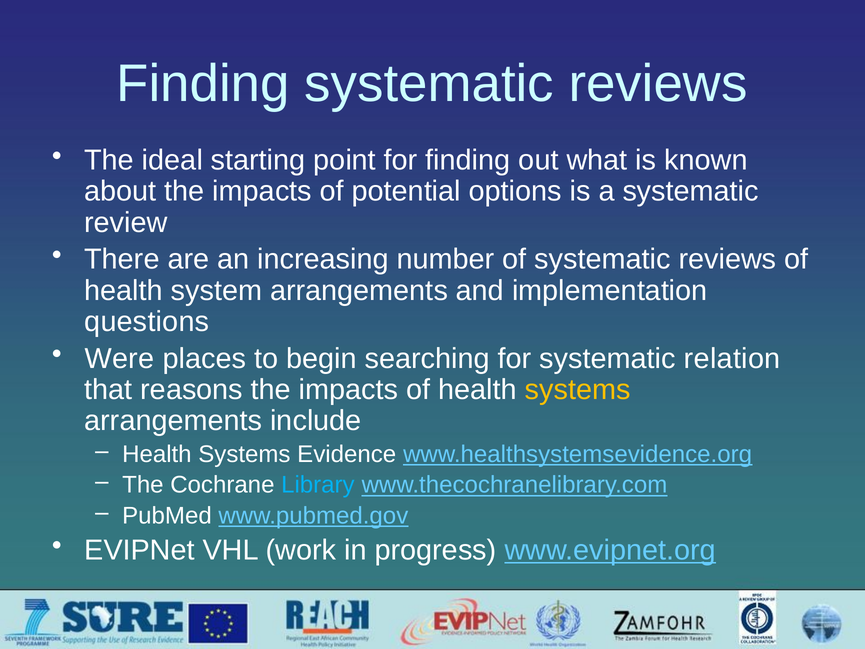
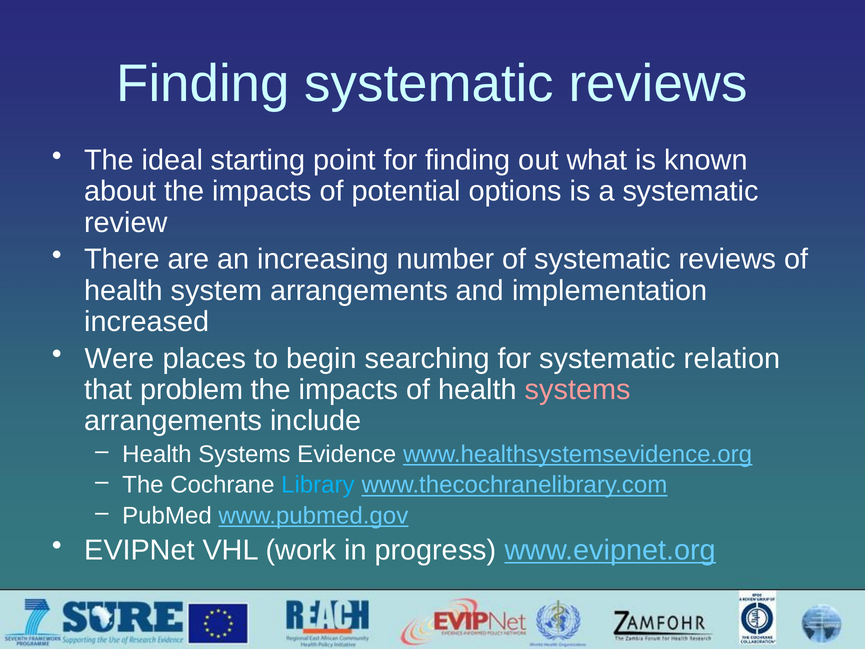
questions: questions -> increased (147, 322)
reasons: reasons -> problem (192, 390)
systems colour: yellow -> pink (578, 390)
